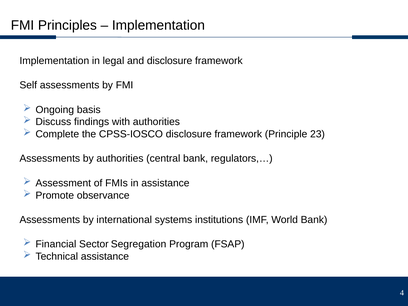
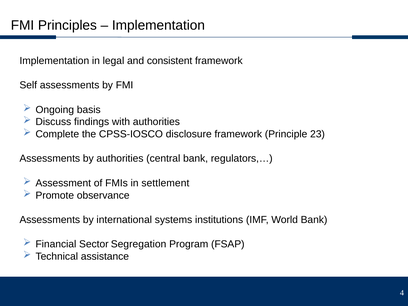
and disclosure: disclosure -> consistent (170, 61)
in assistance: assistance -> settlement (165, 183)
